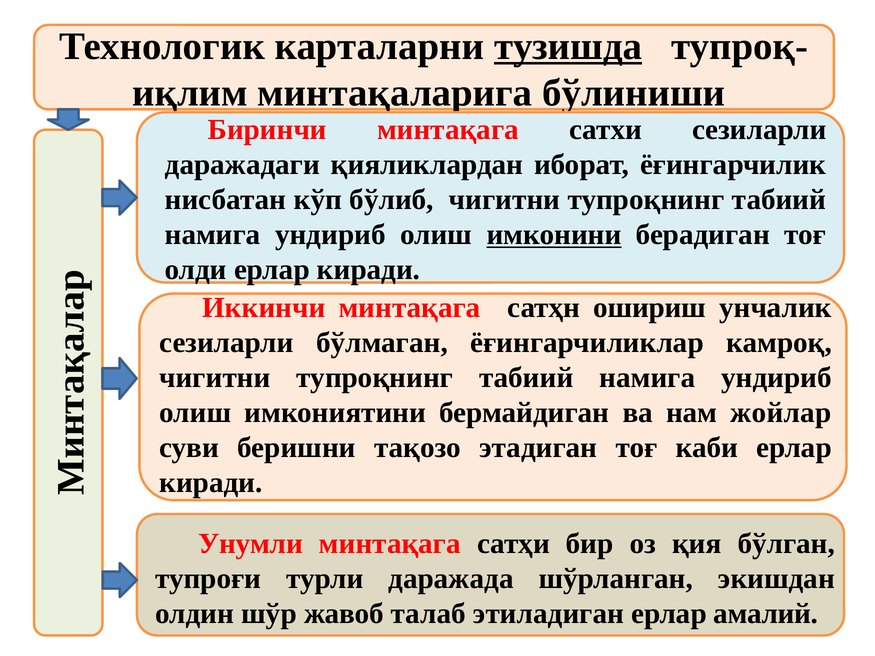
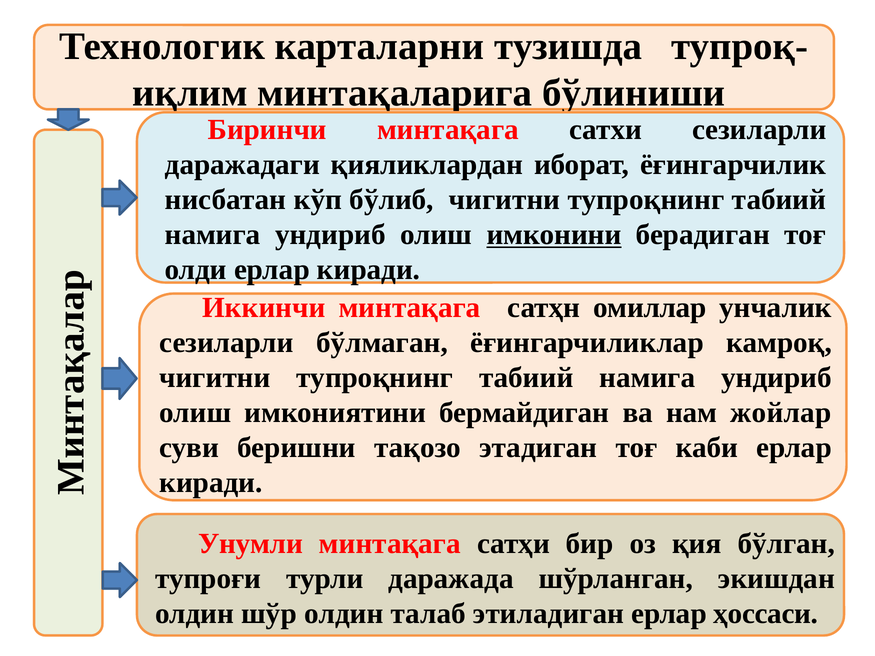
тузишда underline: present -> none (568, 47)
ошириш: ошириш -> омиллар (650, 308)
шўр жавоб: жавоб -> олдин (344, 614)
амалий: амалий -> ҳоссаси (766, 614)
